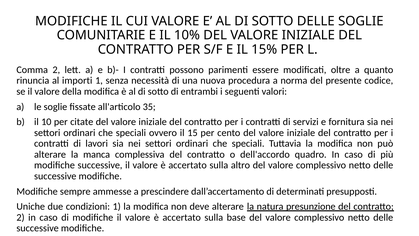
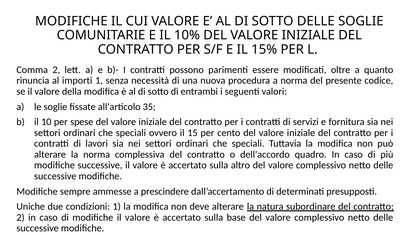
citate: citate -> spese (82, 122)
la manca: manca -> norma (97, 154)
presunzione: presunzione -> subordinare (311, 206)
